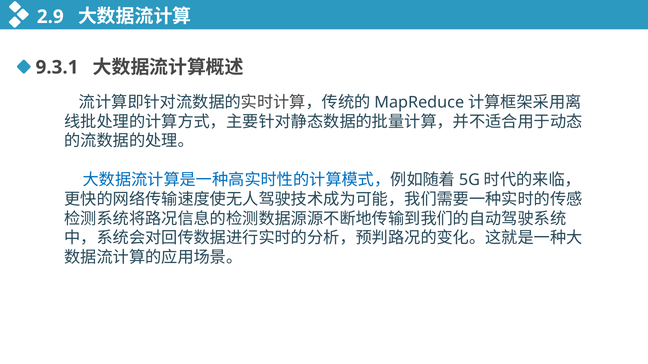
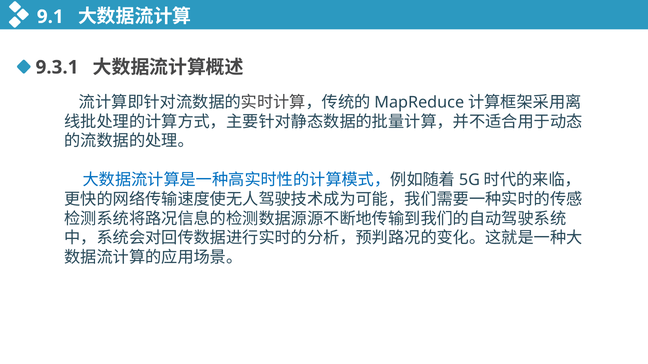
2.9: 2.9 -> 9.1 (50, 17)
